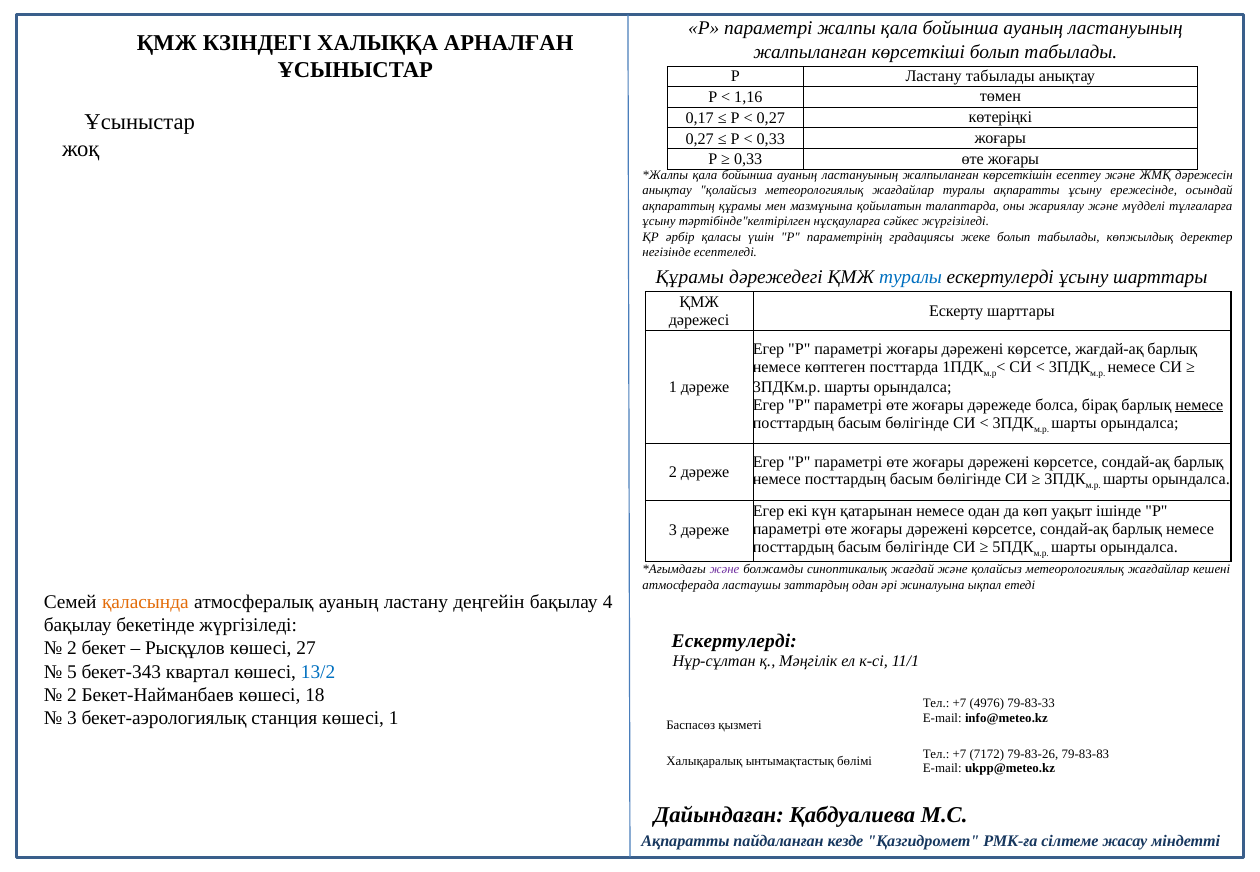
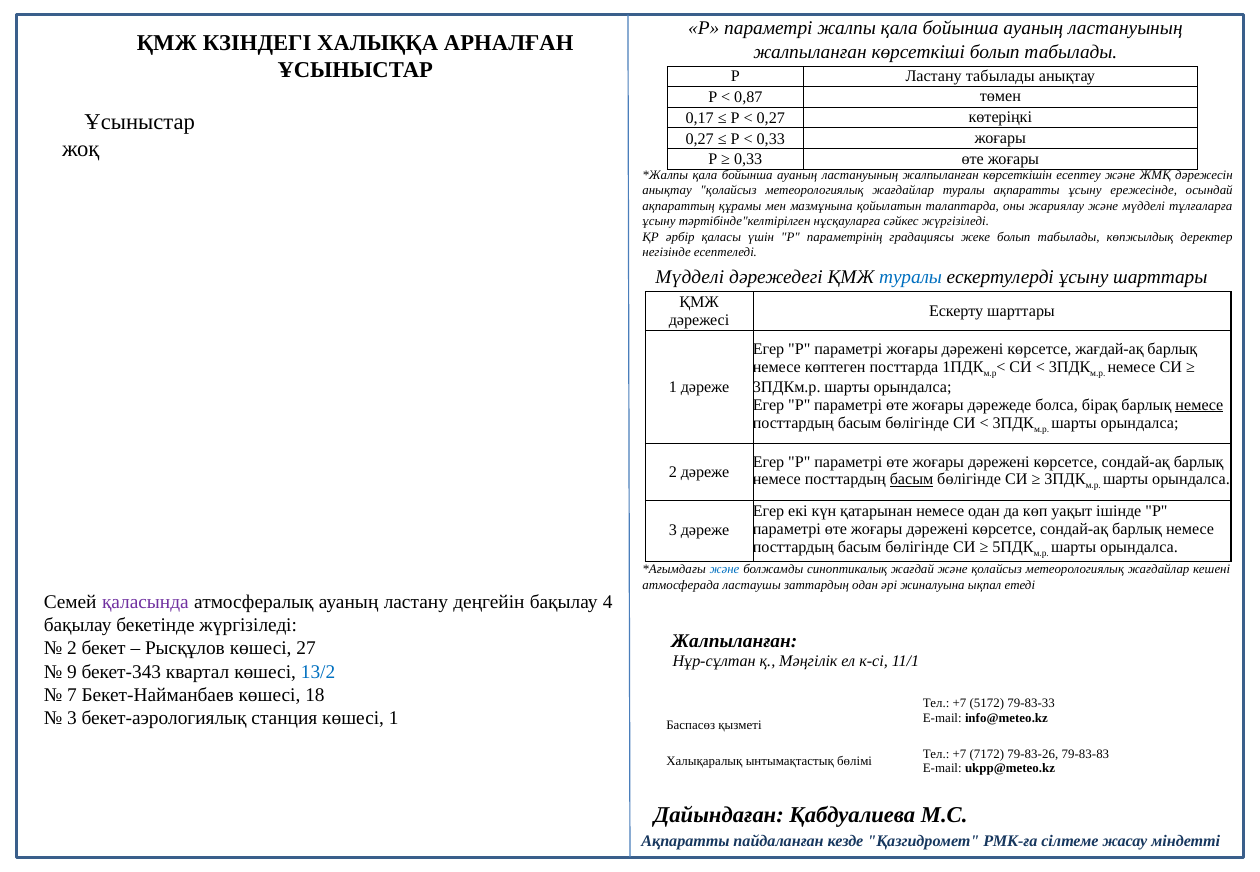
1,16: 1,16 -> 0,87 (748, 97)
Құрамы: Құрамы -> Мүдделі (690, 277)
басым underline: none -> present (912, 480)
және colour: purple -> blue (724, 569)
қаласында colour: orange -> purple (145, 602)
Ескертулерді: Ескертулерді -> Жалпыланған (734, 641)
5: 5 -> 9 (72, 672)
2: 2 -> 7 (72, 695)
4976: 4976 -> 5172 (987, 704)
